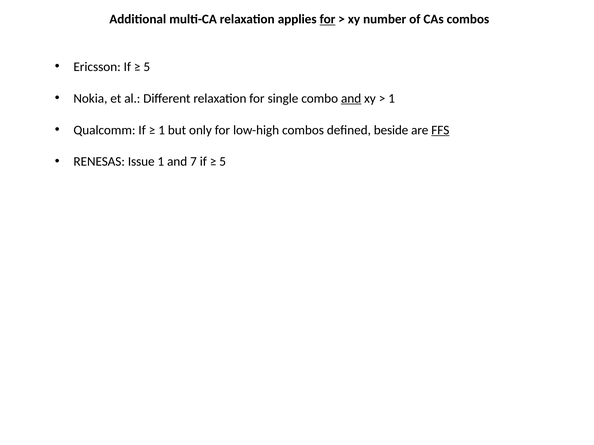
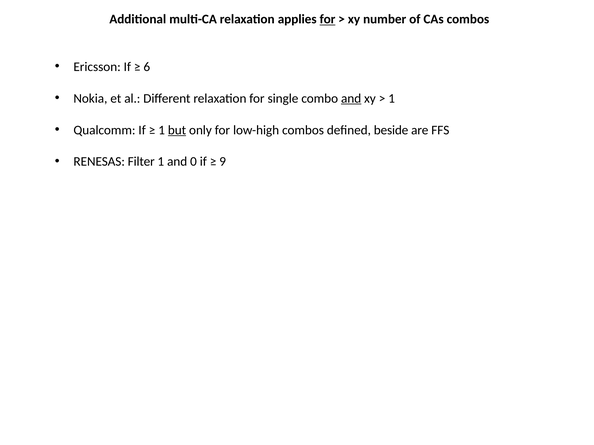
5: 5 -> 6 (147, 67)
but underline: none -> present (177, 130)
FFS underline: present -> none (440, 130)
Issue: Issue -> Filter (141, 162)
7: 7 -> 0 (193, 162)
5: 5 -> 9 (223, 162)
